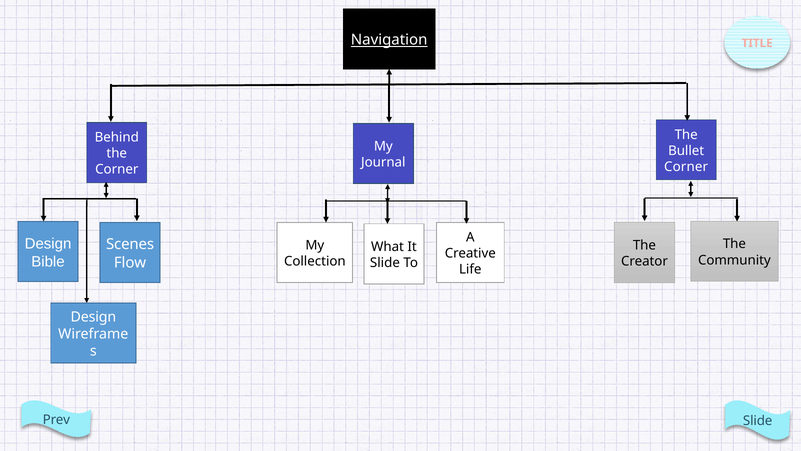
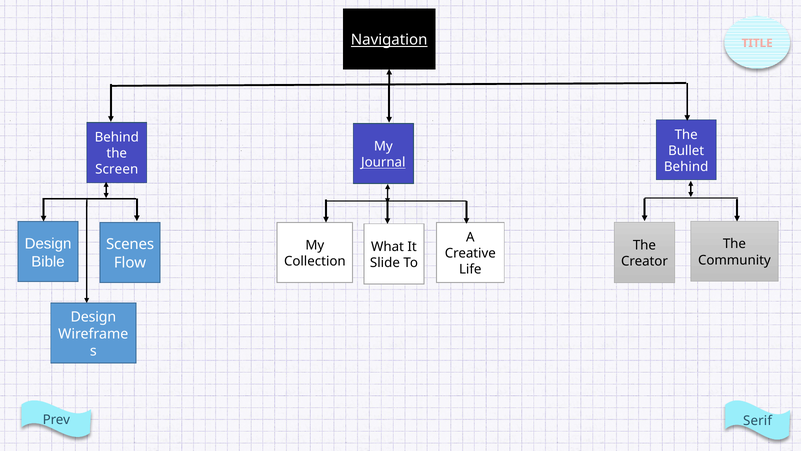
Journal underline: none -> present (383, 162)
Corner: Corner -> Behind (686, 167)
Corner: Corner -> Screen (117, 169)
Prev Slide: Slide -> Serif (758, 421)
